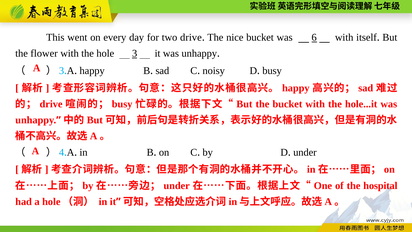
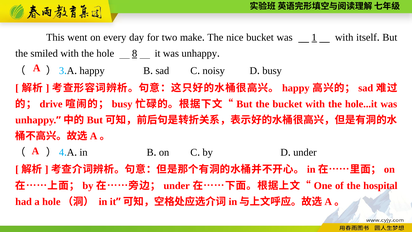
two drive: drive -> make (191, 37)
6: 6 -> 1 (314, 37)
flower: flower -> smiled (44, 53)
3: 3 -> 8 (135, 53)
